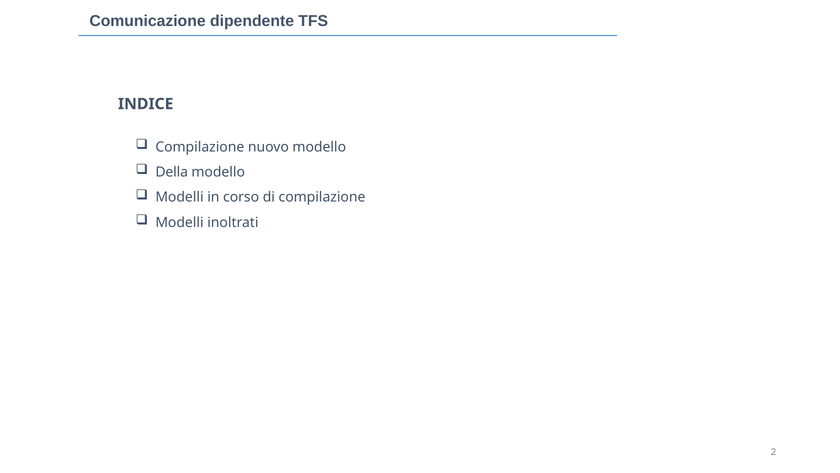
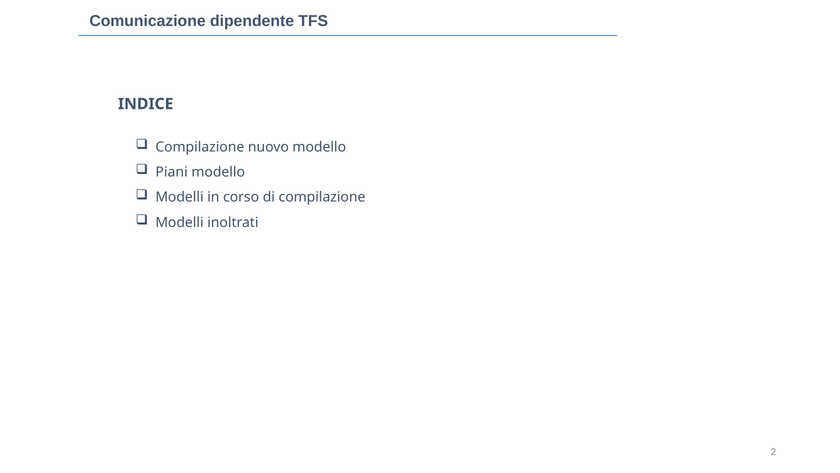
Della: Della -> Piani (172, 172)
